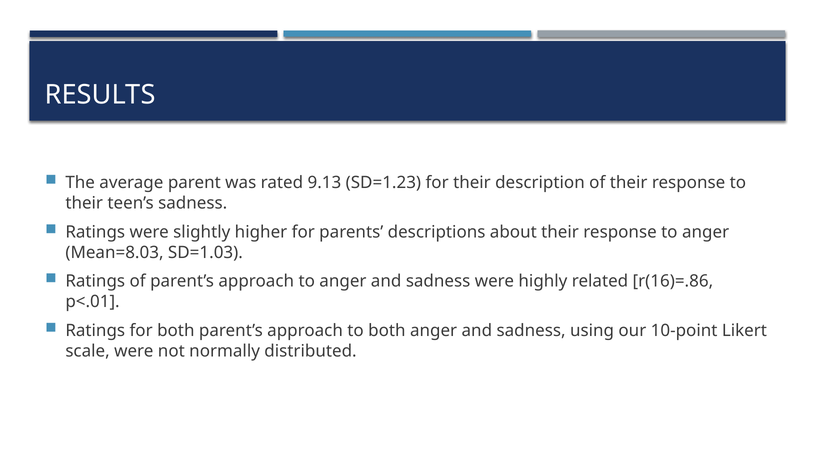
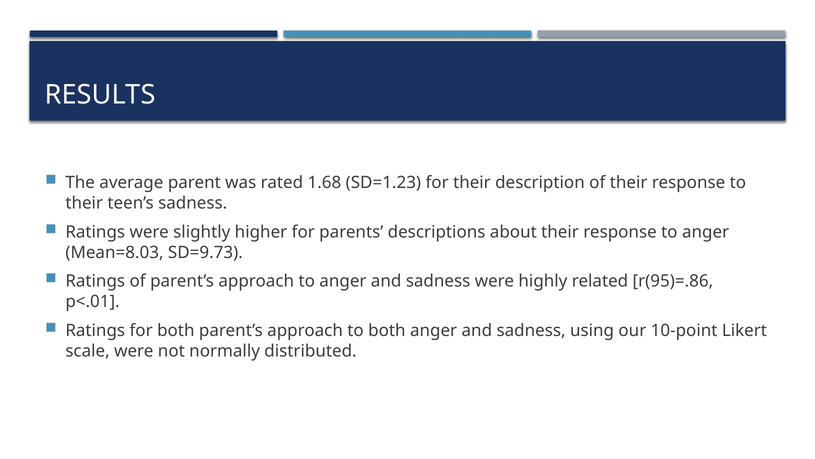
9.13: 9.13 -> 1.68 (324, 182)
SD=1.03: SD=1.03 -> SD=9.73 (205, 252)
r(16)=.86: r(16)=.86 -> r(95)=.86 (673, 281)
